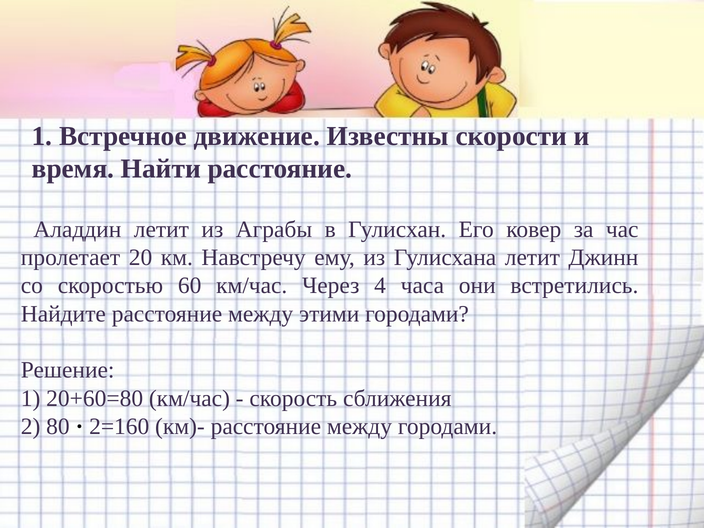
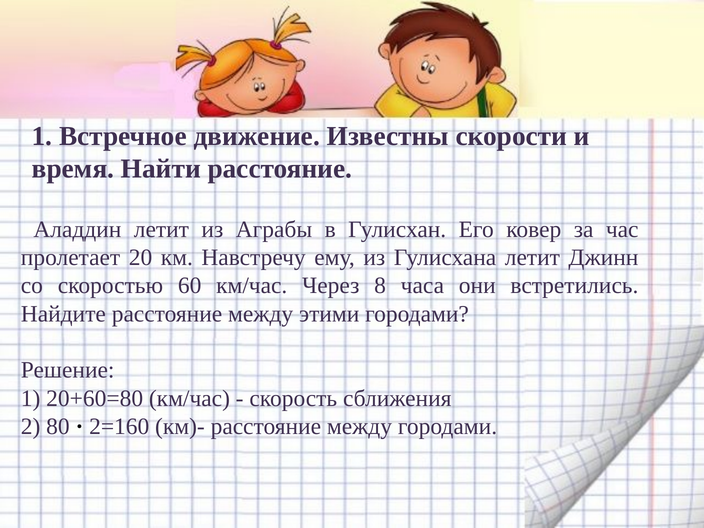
4: 4 -> 8 (380, 286)
